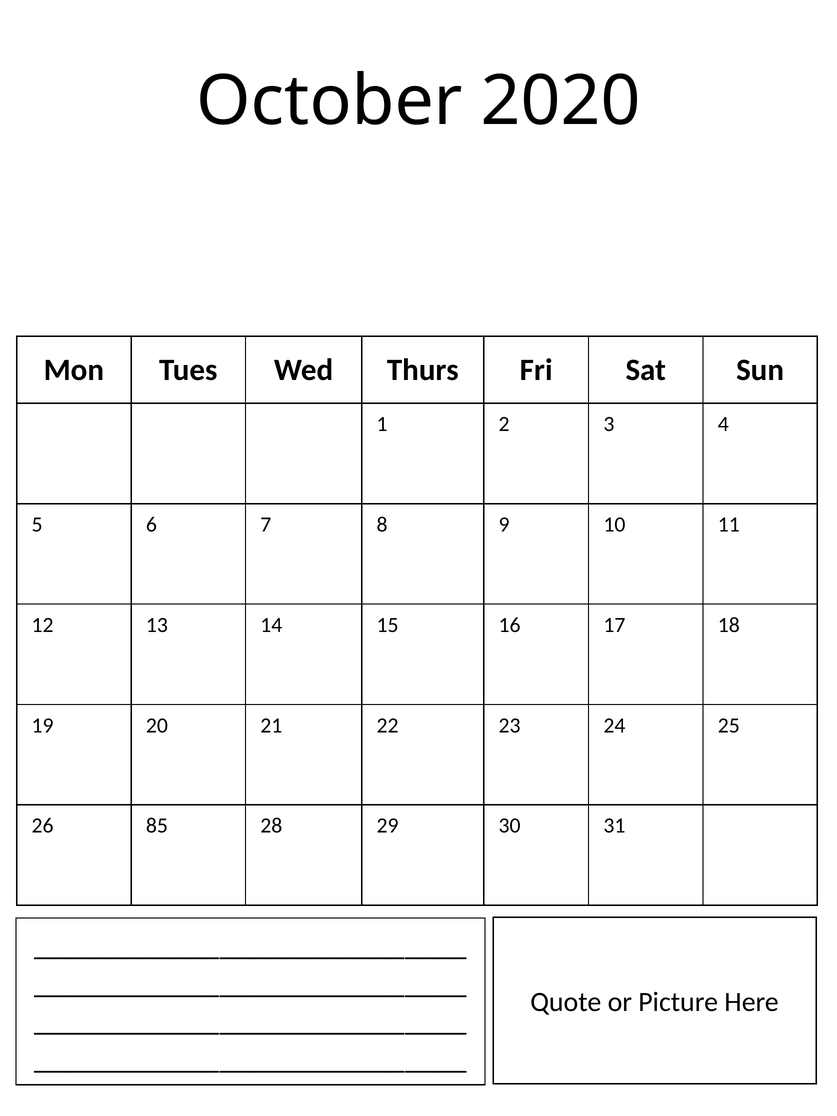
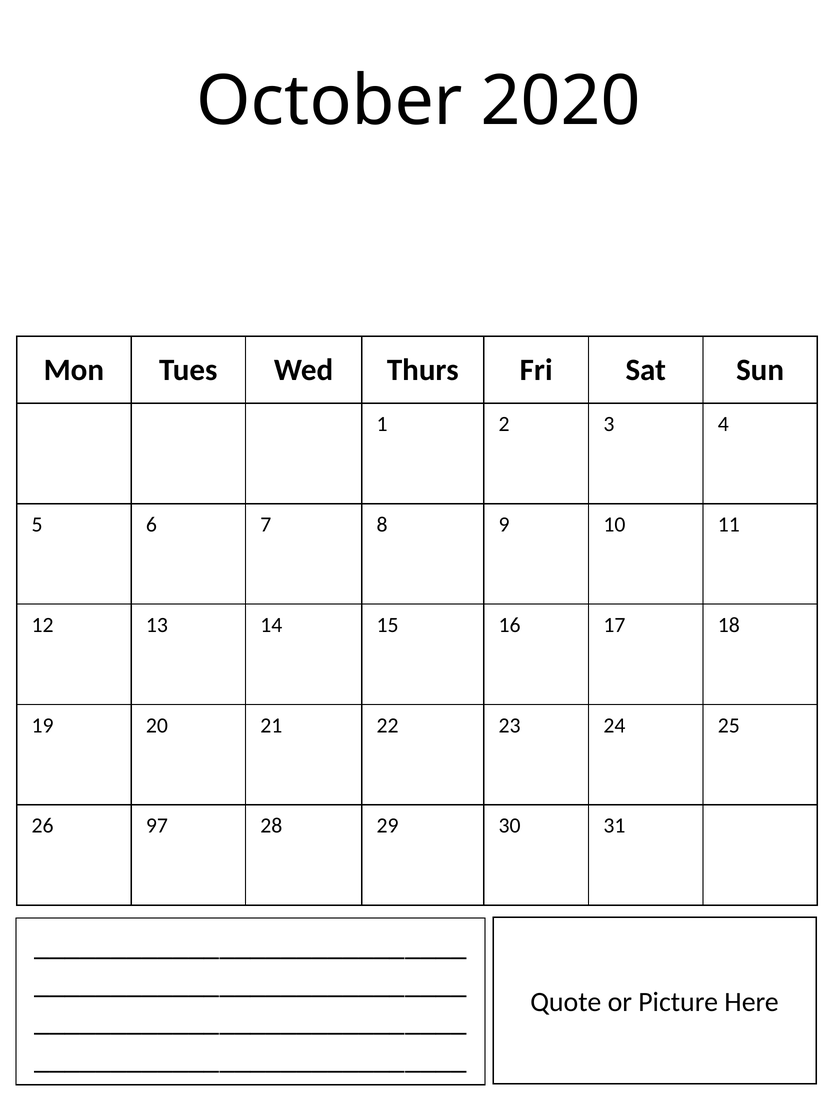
85: 85 -> 97 (157, 826)
